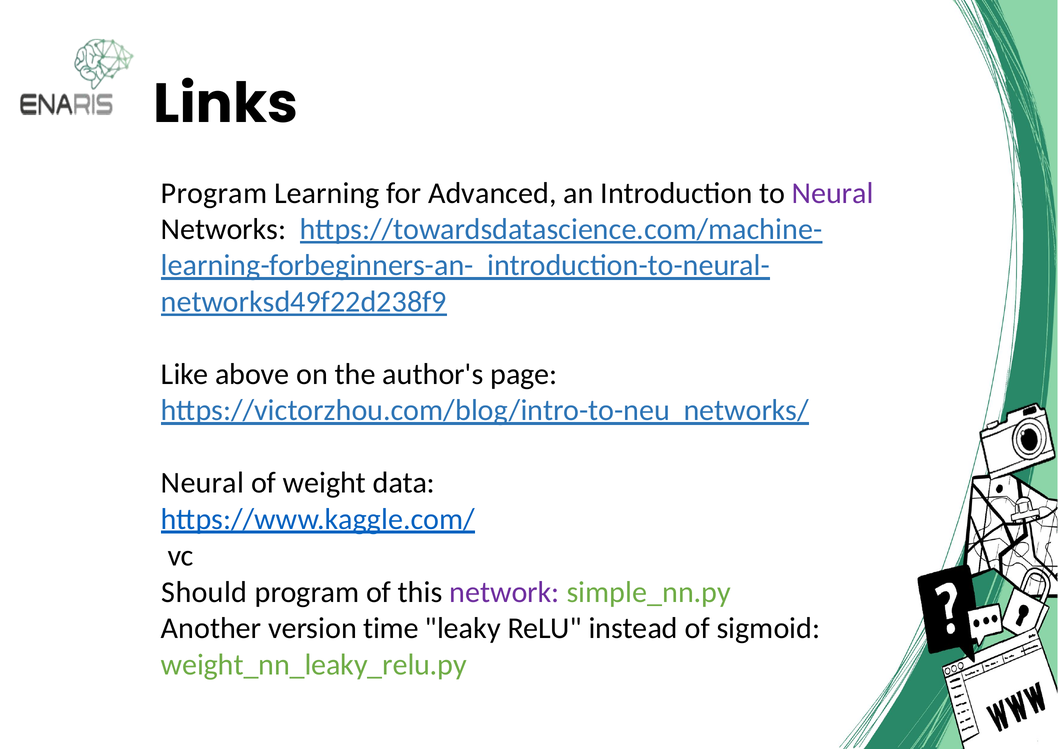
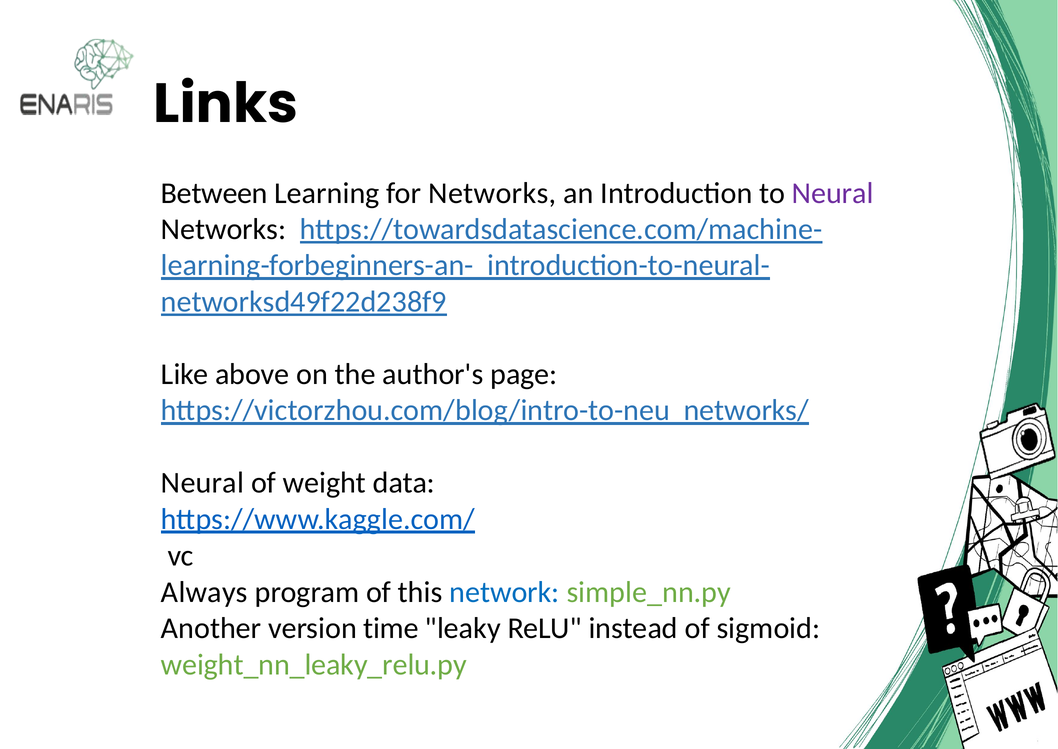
Program: Program -> Between (214, 193)
for Advanced: Advanced -> Networks (492, 193)
Should: Should -> Always (204, 592)
network colour: purple -> blue (504, 592)
